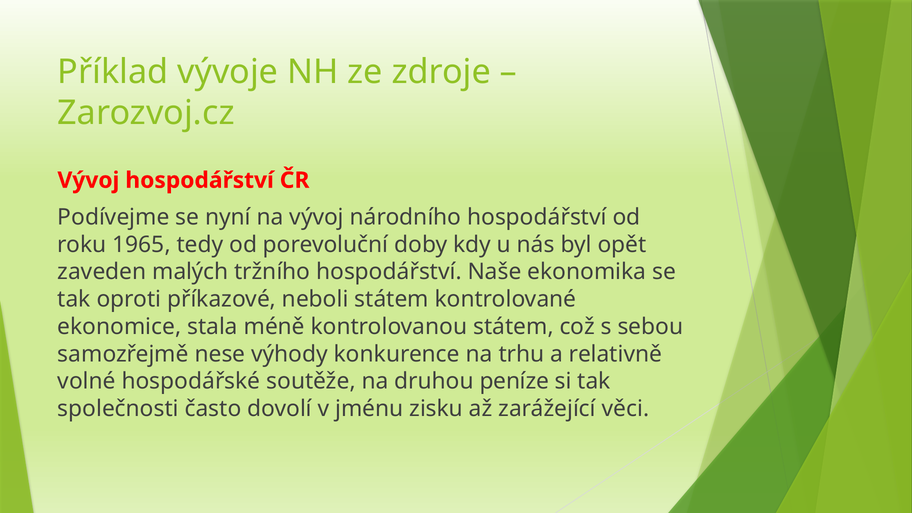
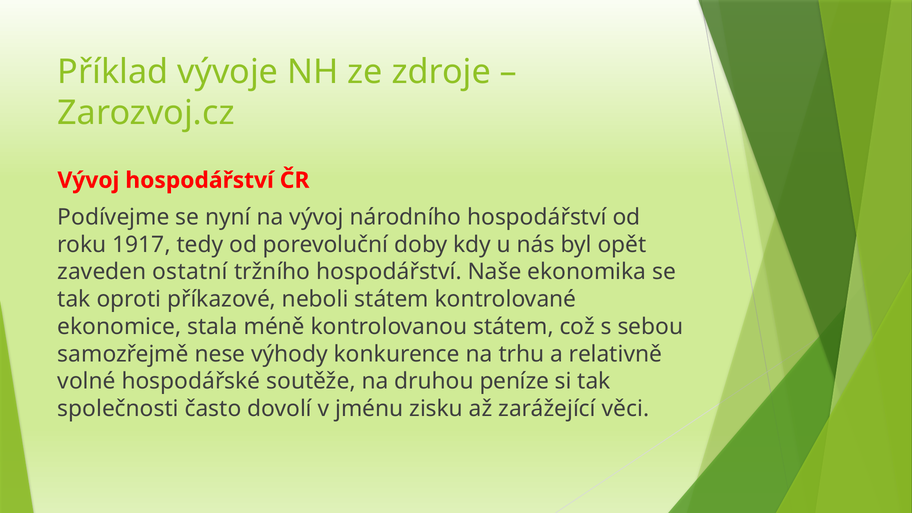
1965: 1965 -> 1917 (142, 245)
malých: malých -> ostatní (190, 272)
